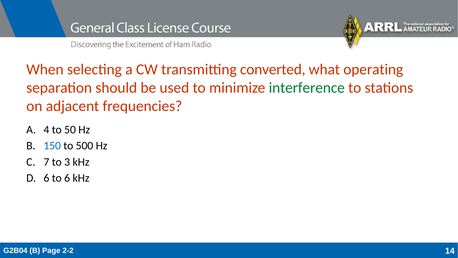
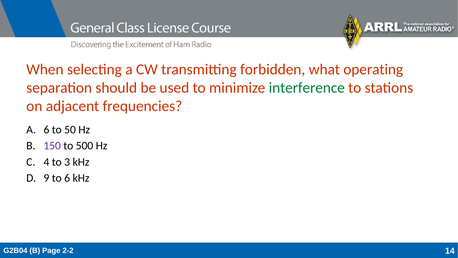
converted: converted -> forbidden (273, 69)
A 4: 4 -> 6 (46, 130)
150 colour: blue -> purple (52, 146)
7: 7 -> 4 (46, 162)
6: 6 -> 9 (46, 178)
